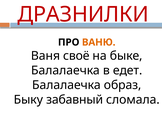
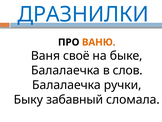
ДРАЗНИЛКИ colour: red -> blue (83, 14)
едет: едет -> слов (128, 70)
образ: образ -> ручки (123, 85)
